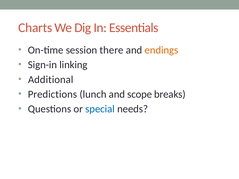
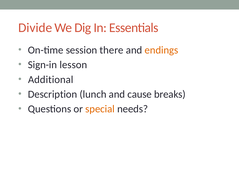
Charts: Charts -> Divide (35, 28)
linking: linking -> lesson (73, 65)
Predictions: Predictions -> Description (53, 94)
scope: scope -> cause (140, 94)
special colour: blue -> orange (100, 109)
